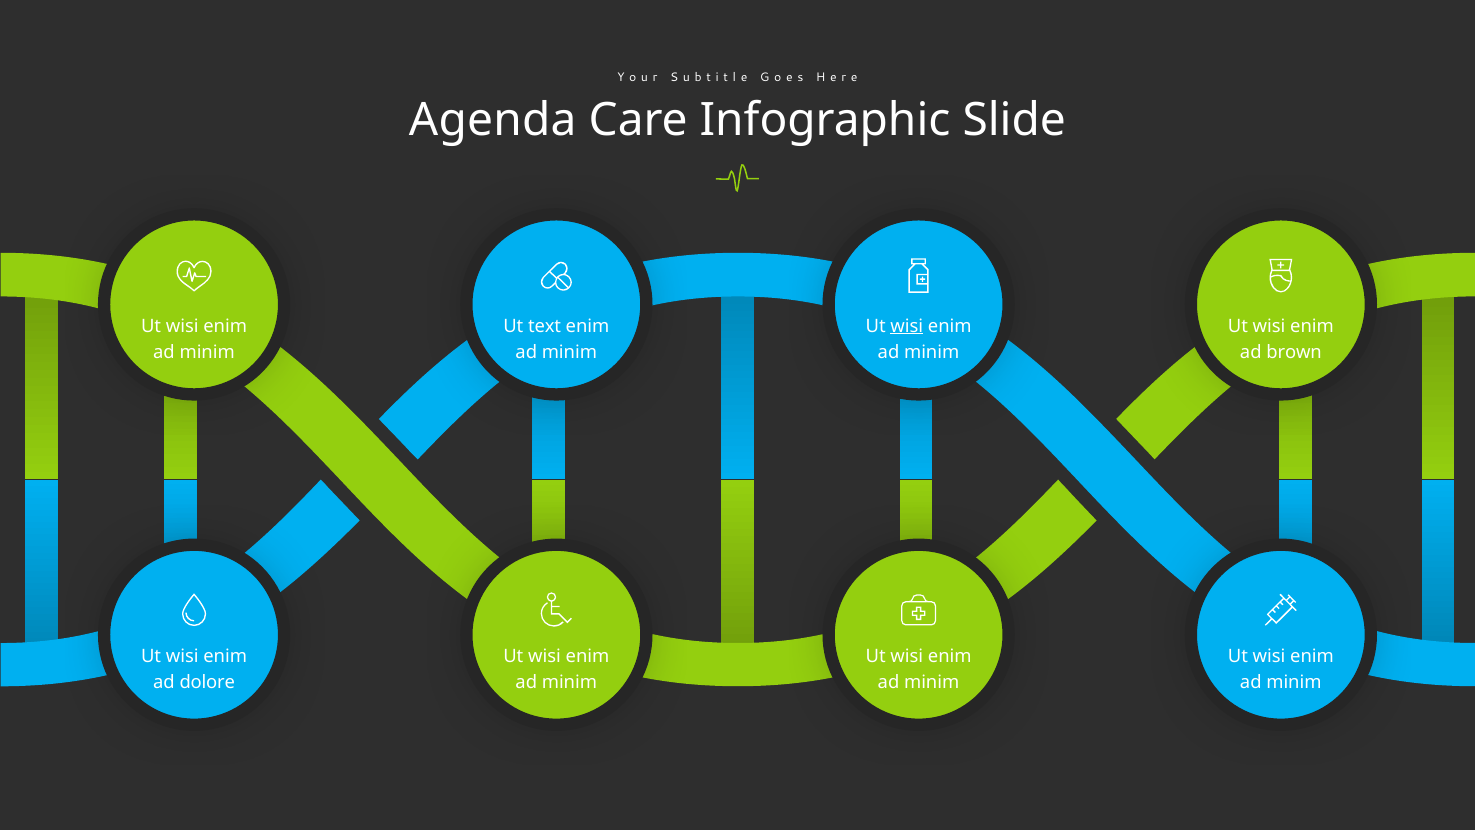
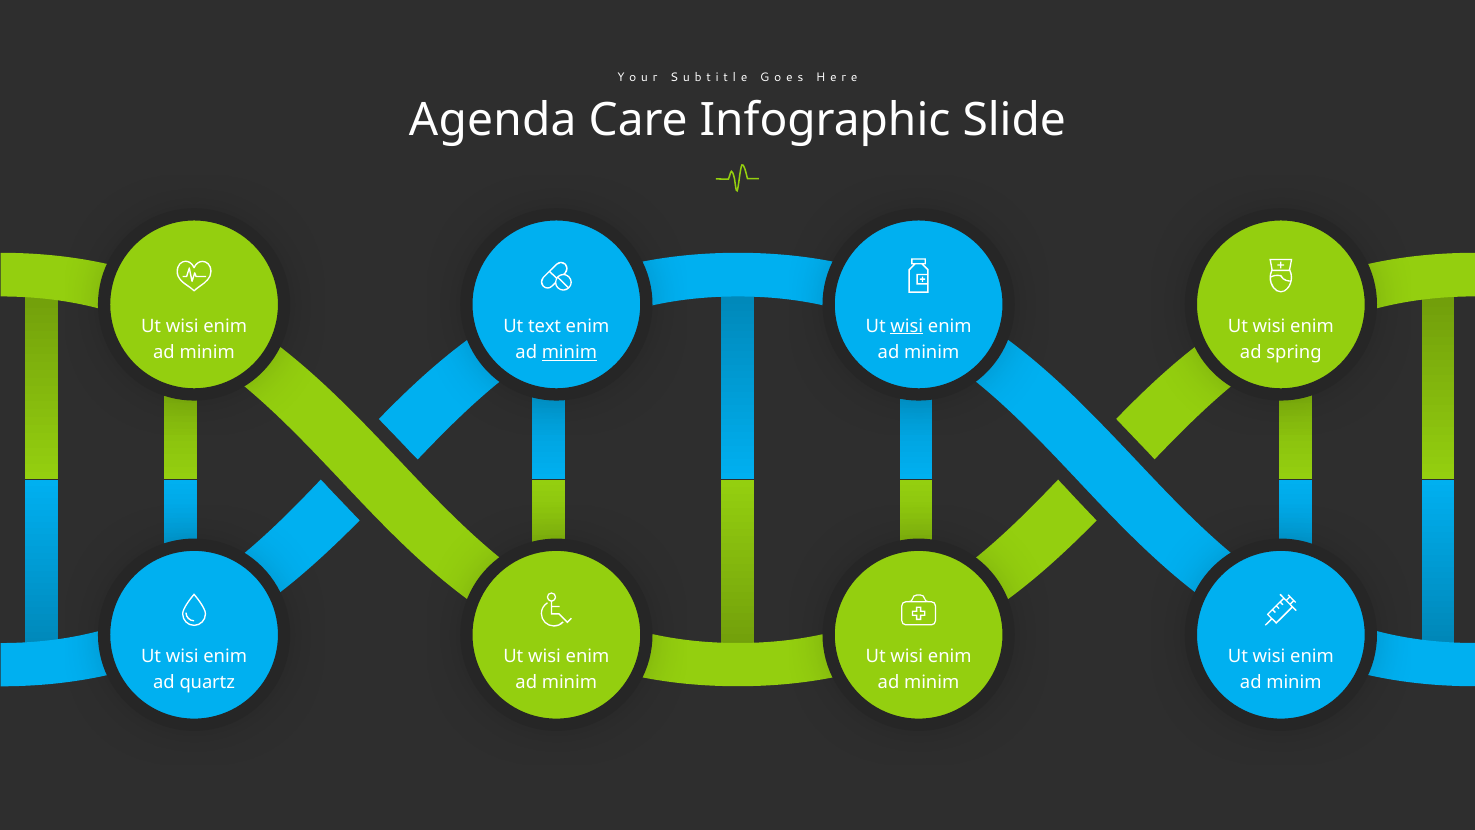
minim underline: none -> present (569, 352)
brown: brown -> spring (1294, 352)
dolore: dolore -> quartz (207, 682)
